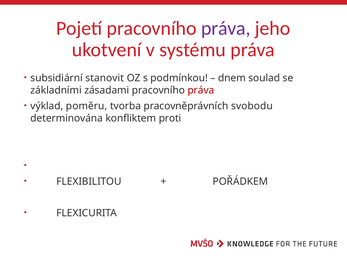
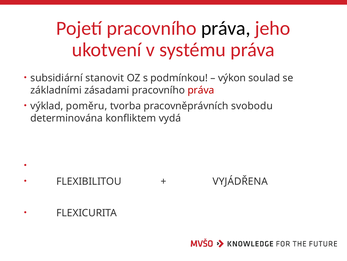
práva colour: purple -> black (226, 28)
dnem: dnem -> výkon (232, 78)
proti: proti -> vydá (170, 118)
POŘÁDKEM: POŘÁDKEM -> VYJÁDŘENA (240, 181)
